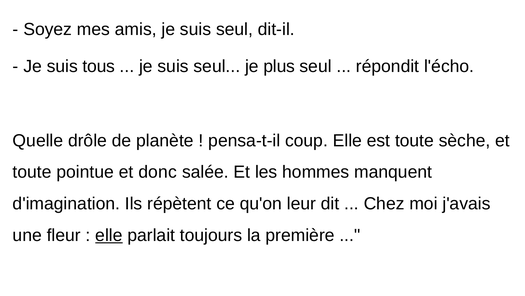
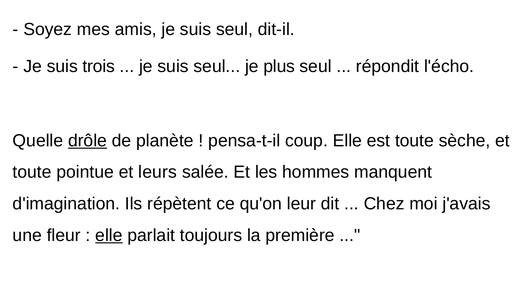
tous: tous -> trois (99, 66)
drôle underline: none -> present (88, 140)
donc: donc -> leurs (158, 172)
